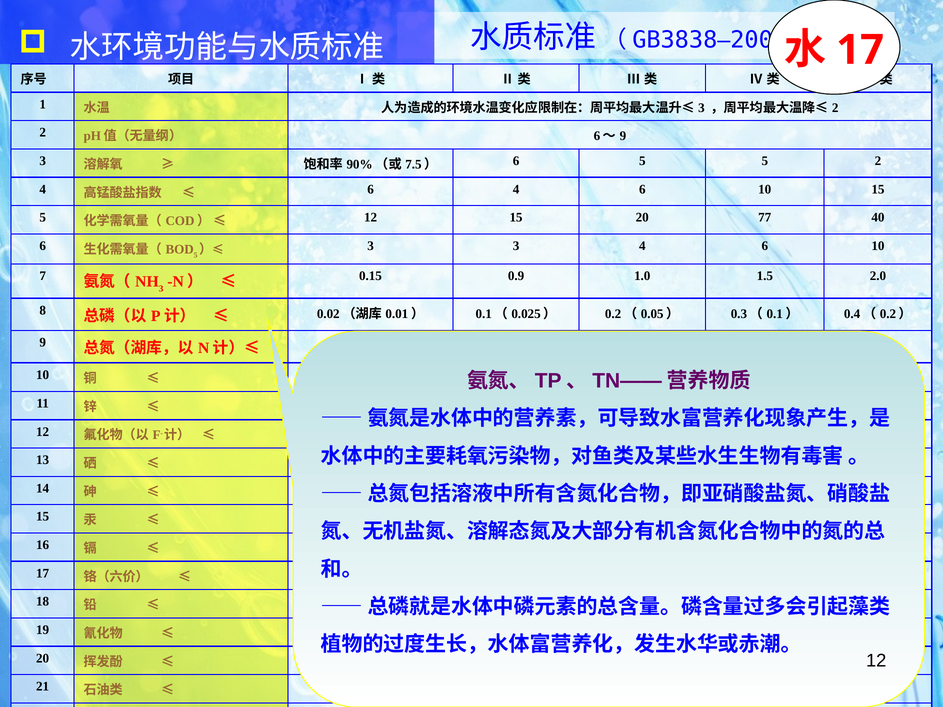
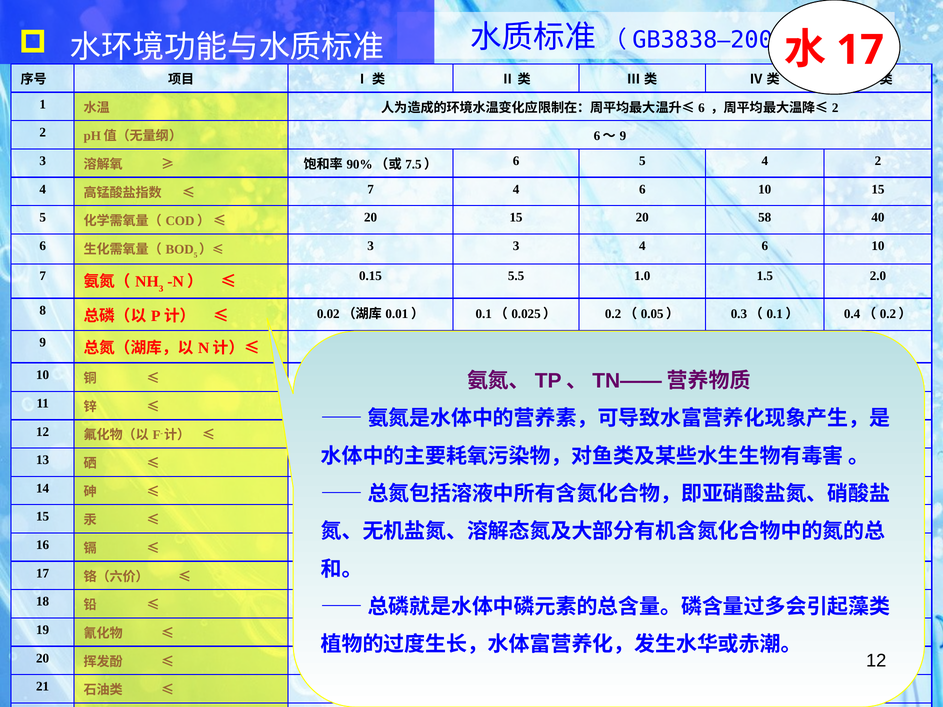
3: 3 -> 6 (702, 108)
5 5: 5 -> 4 (765, 161)
6: 6 -> 7 (371, 189)
12: 12 -> 20 (371, 218)
77: 77 -> 58 (765, 218)
0.9: 0.9 -> 5.5 (516, 276)
